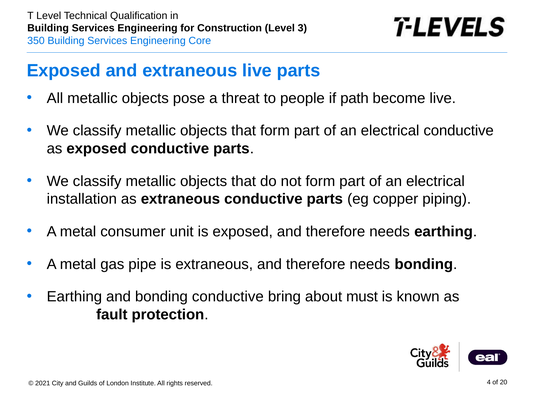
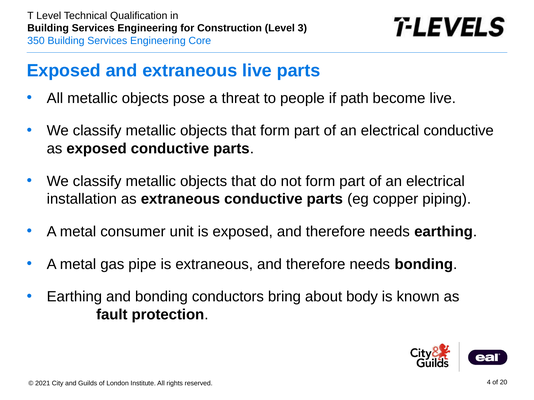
bonding conductive: conductive -> conductors (228, 297)
must: must -> body (362, 297)
